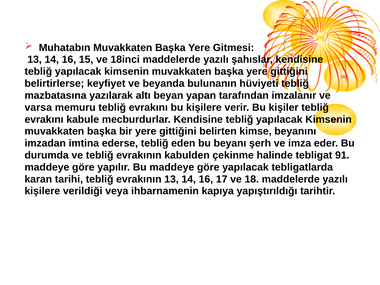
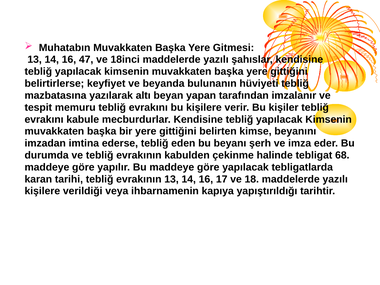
15: 15 -> 47 (86, 60)
varsa: varsa -> tespit (38, 107)
91: 91 -> 68 (342, 155)
